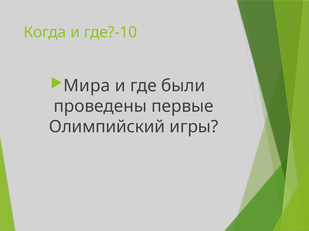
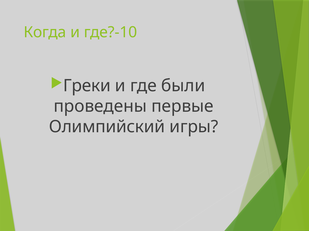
Мира: Мира -> Греки (87, 86)
